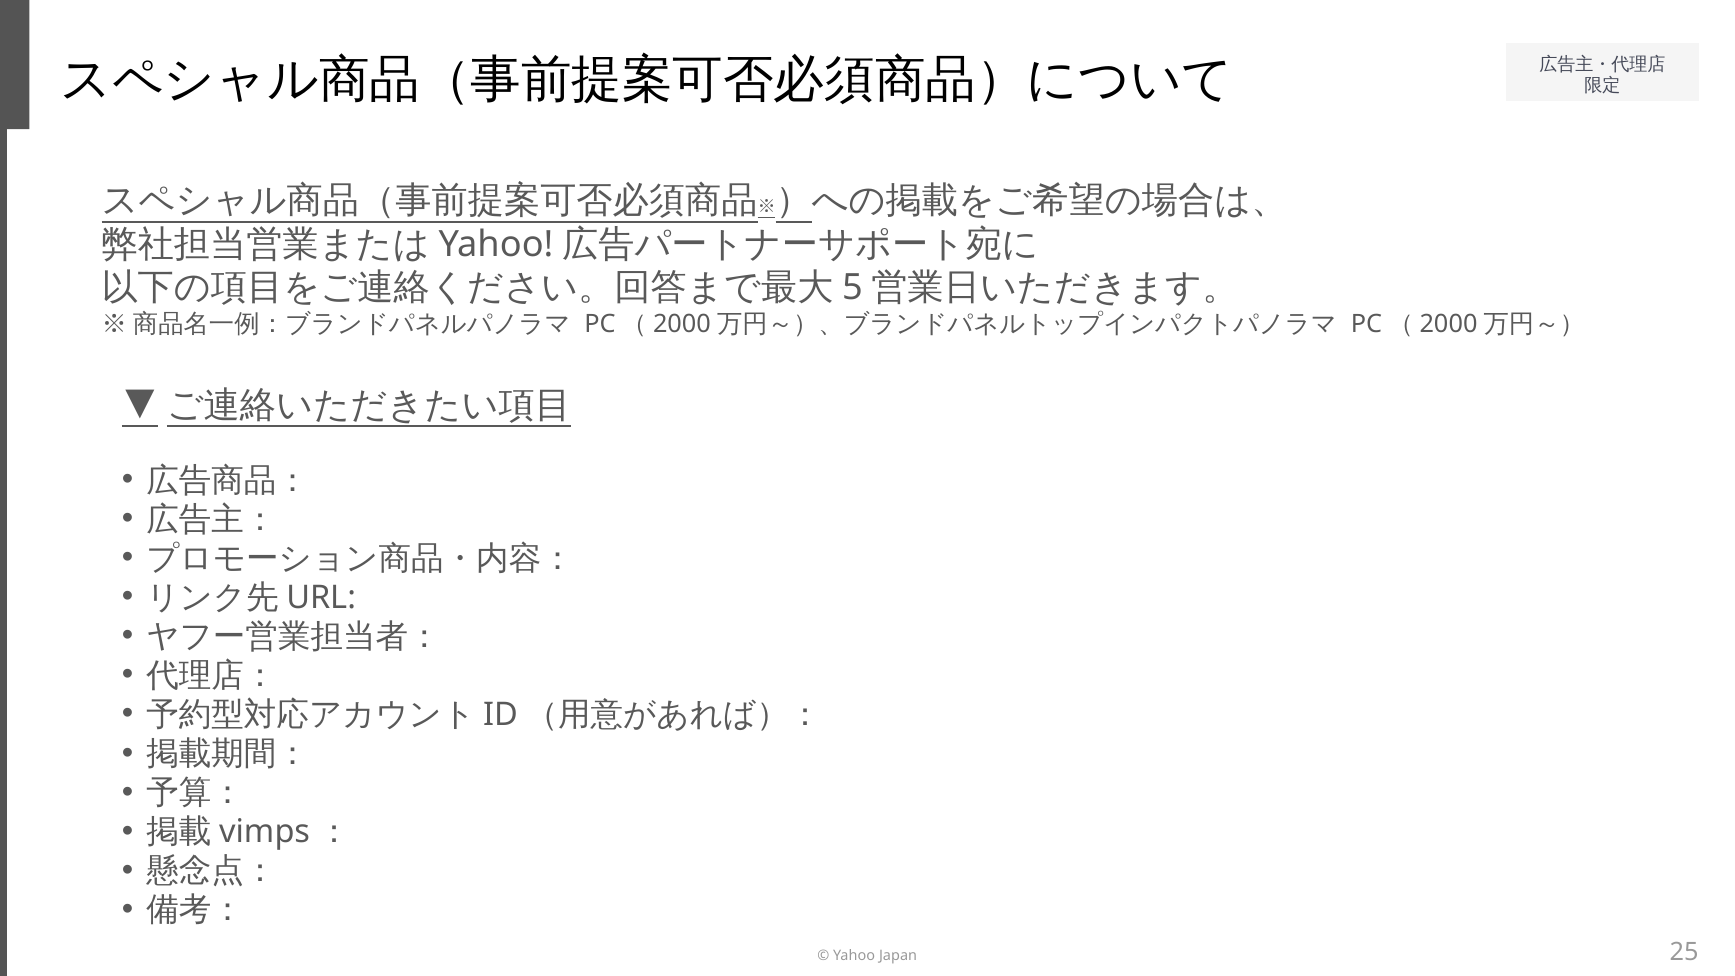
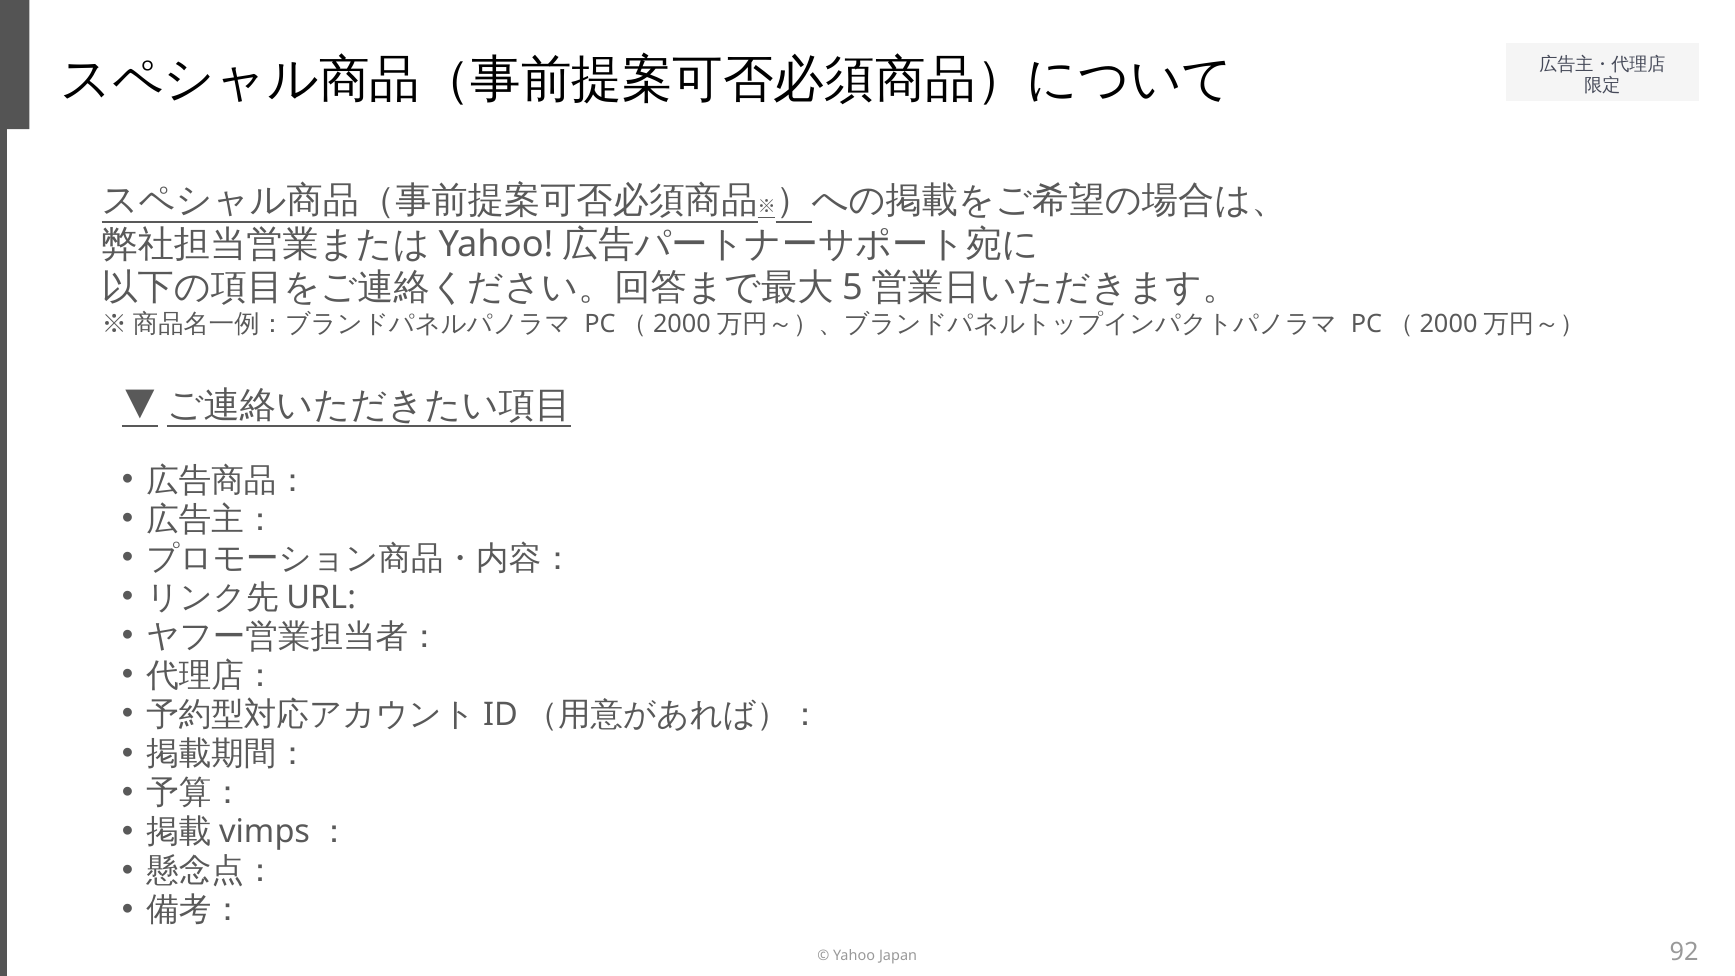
25: 25 -> 92 (1684, 952)
